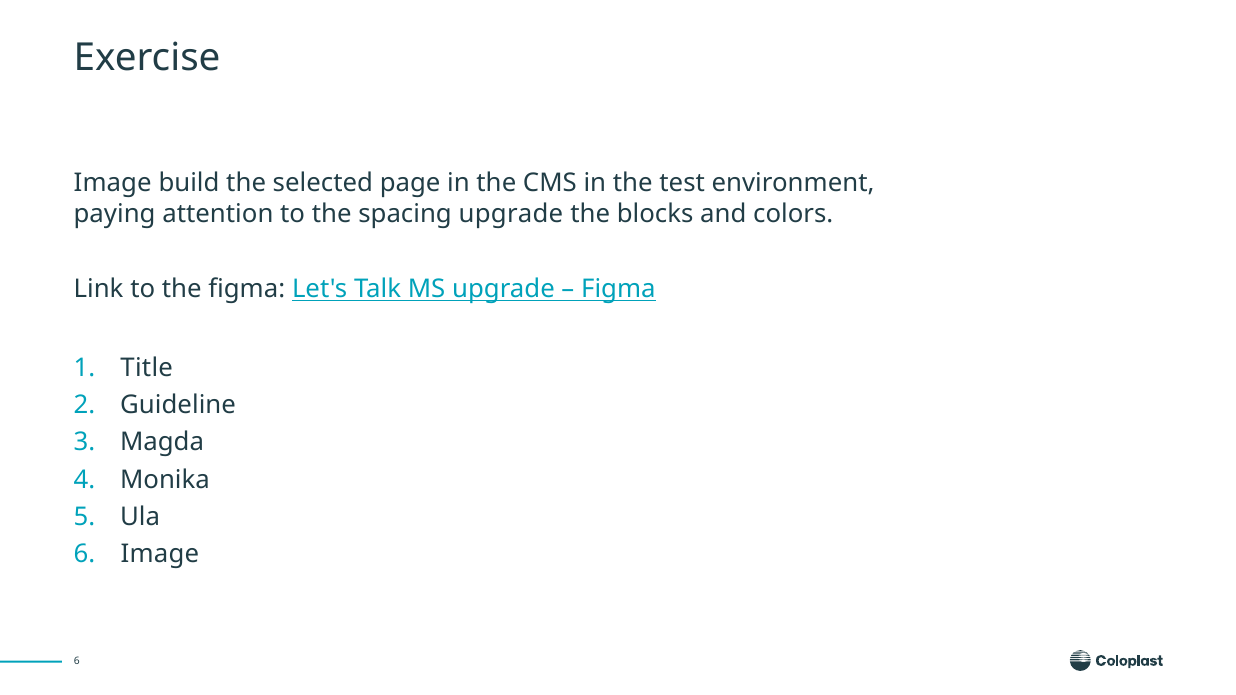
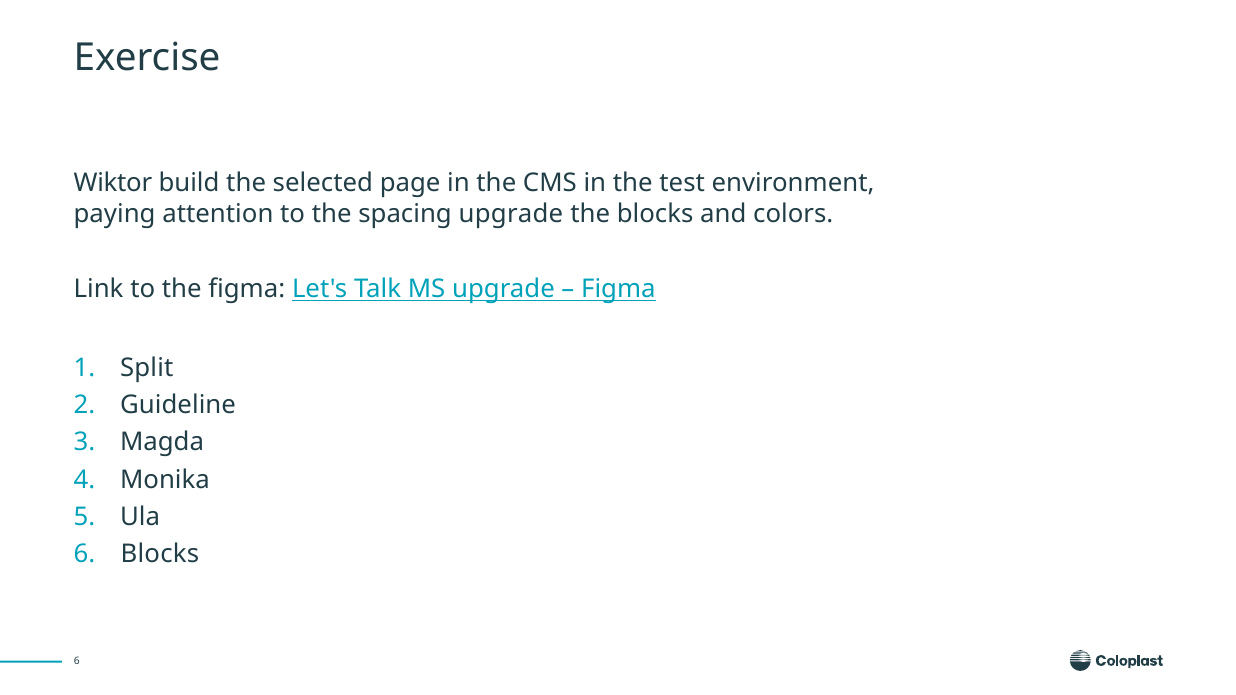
Image: Image -> Wiktor (113, 183)
Title: Title -> Split (147, 368)
6 Image: Image -> Blocks (160, 554)
